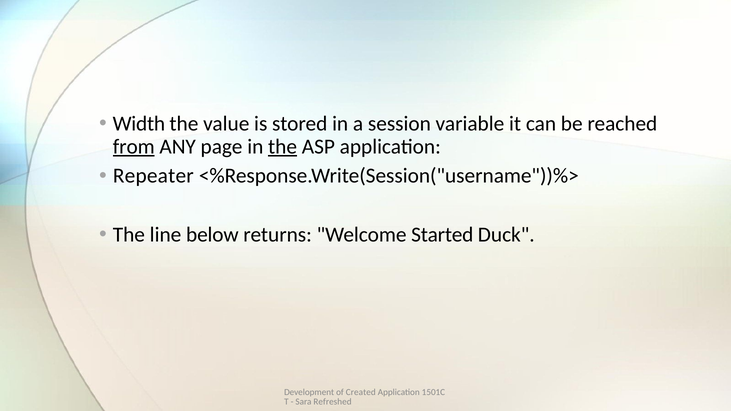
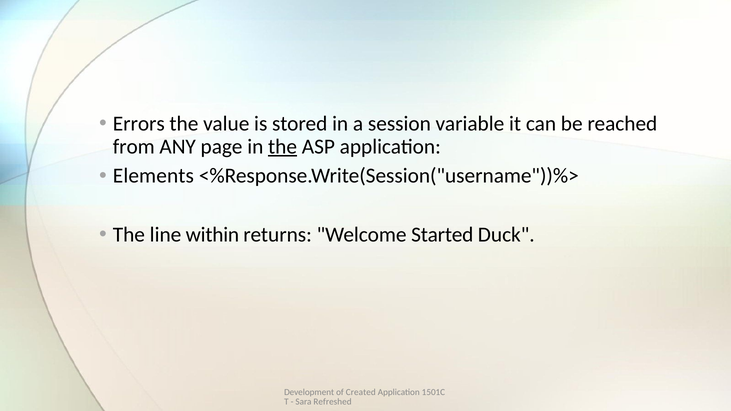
Width: Width -> Errors (139, 124)
from underline: present -> none (134, 147)
Repeater: Repeater -> Elements (153, 176)
below: below -> within (212, 235)
